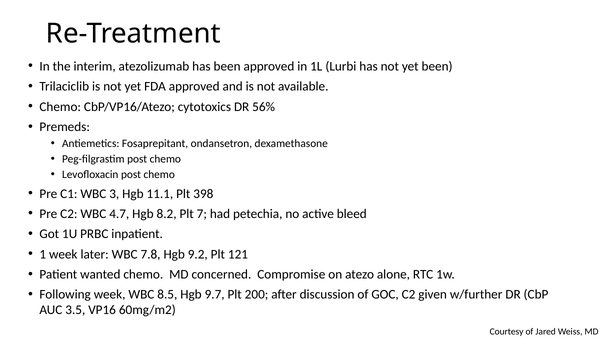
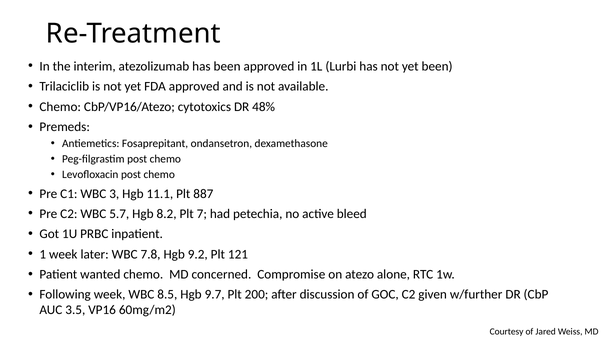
56%: 56% -> 48% (264, 107)
398: 398 -> 887 (203, 194)
4.7: 4.7 -> 5.7 (119, 214)
